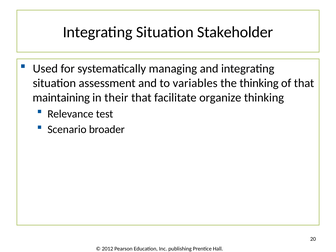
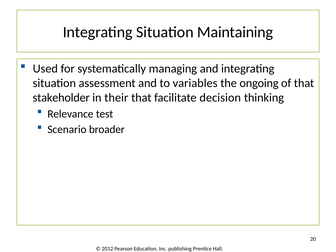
Stakeholder: Stakeholder -> Maintaining (235, 32)
the thinking: thinking -> ongoing (259, 83)
maintaining: maintaining -> stakeholder (61, 98)
organize: organize -> decision (220, 98)
